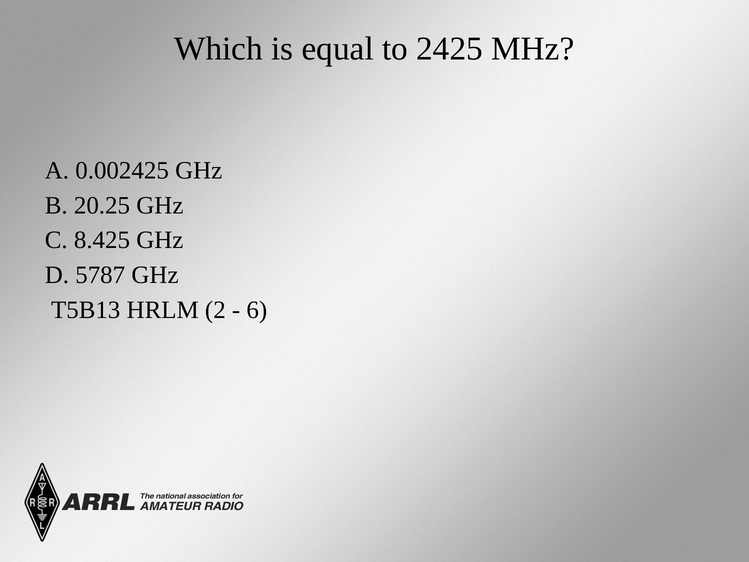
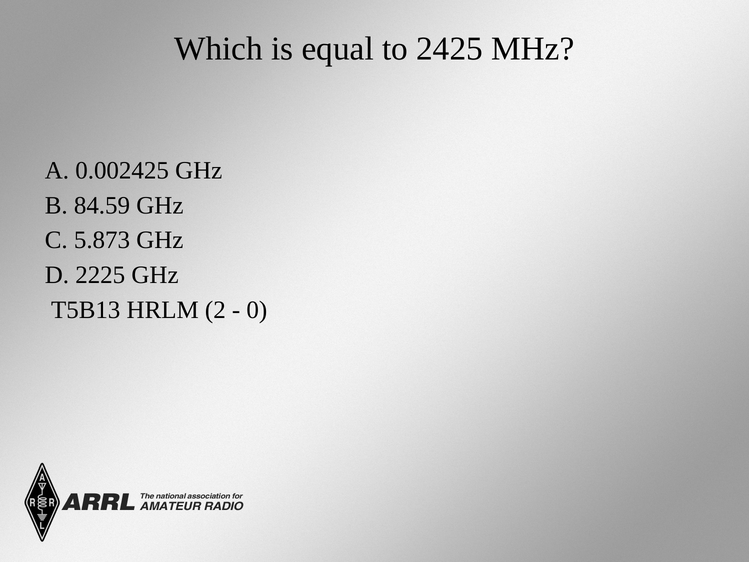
20.25: 20.25 -> 84.59 (102, 205)
8.425: 8.425 -> 5.873 (102, 240)
5787: 5787 -> 2225 (100, 275)
6: 6 -> 0 (257, 310)
